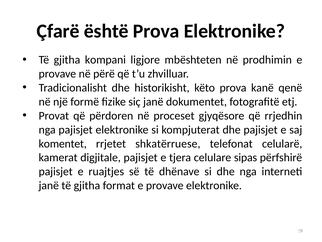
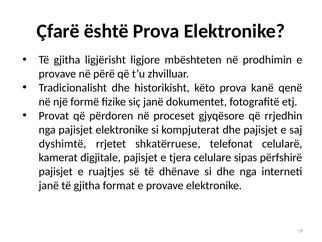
kompani: kompani -> ligjërisht (105, 60)
komentet: komentet -> dyshimtë (63, 143)
